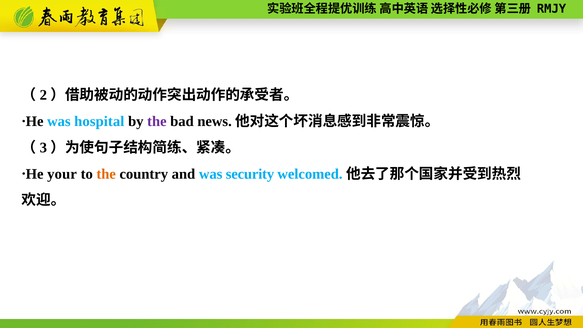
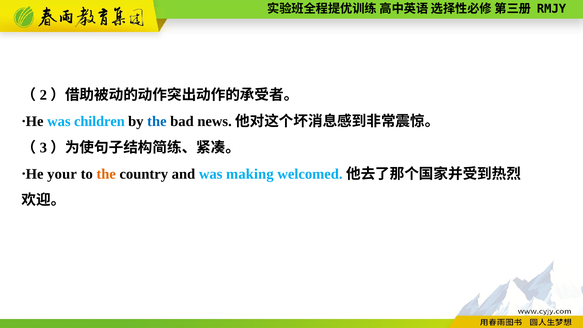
hospital: hospital -> children (99, 121)
the colour: purple -> blue (157, 121)
security: security -> making (250, 174)
